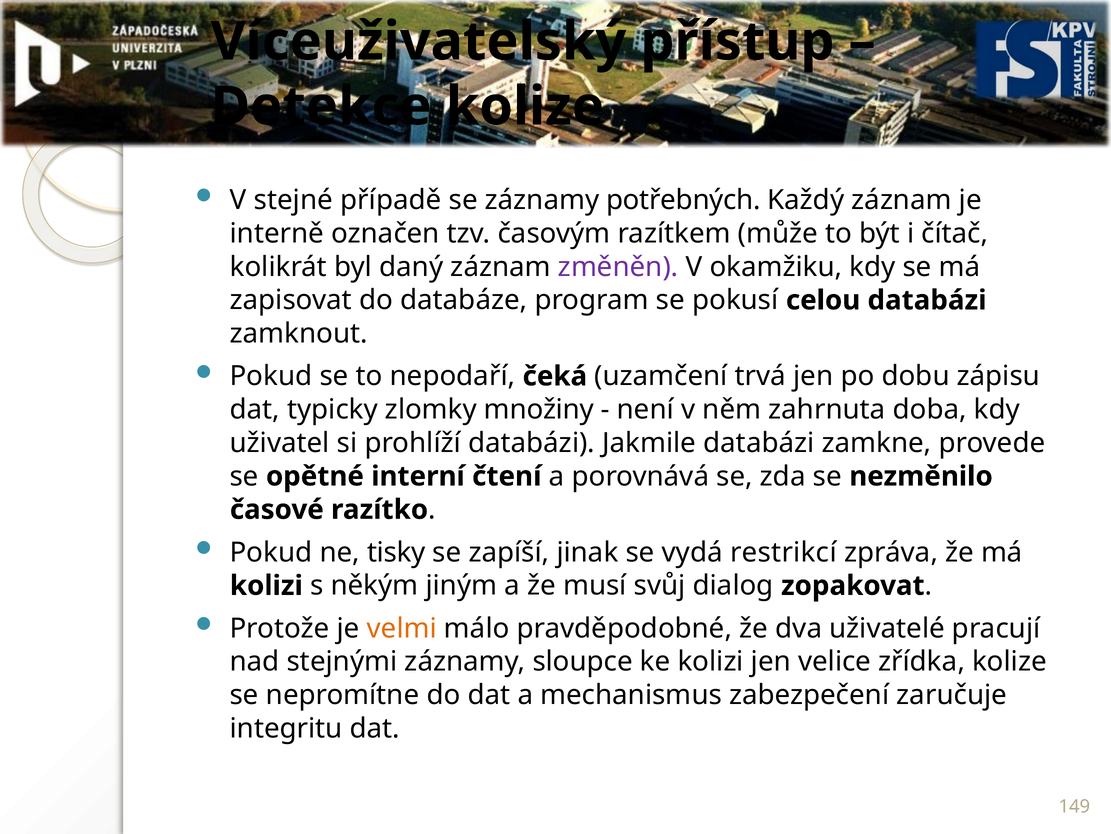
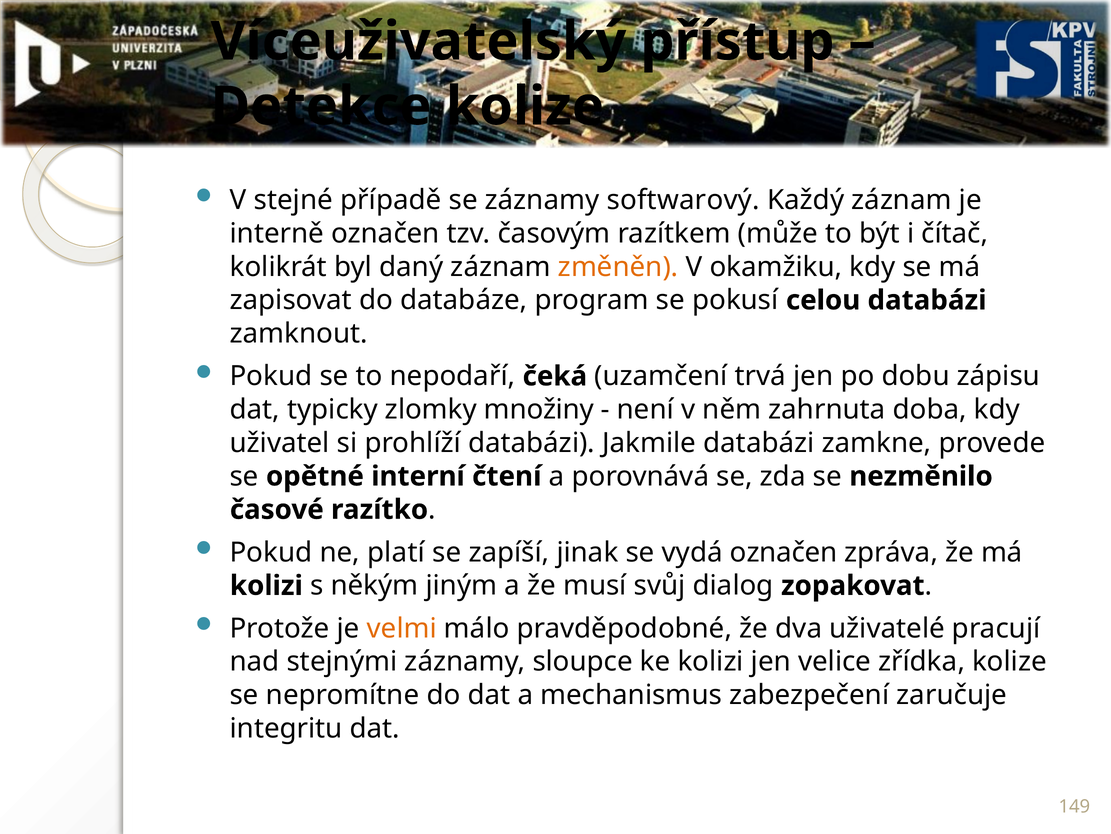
potřebných: potřebných -> softwarový (683, 200)
změněn colour: purple -> orange (618, 267)
tisky: tisky -> platí (396, 552)
vydá restrikcí: restrikcí -> označen (784, 552)
